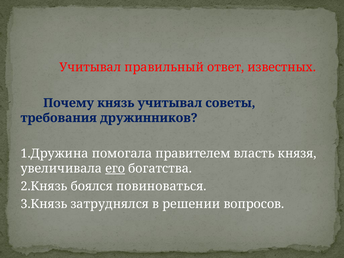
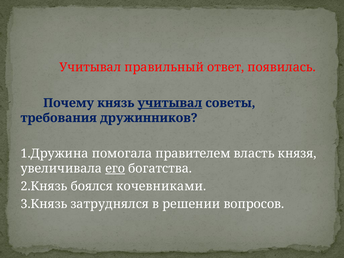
известных: известных -> появилась (282, 67)
учитывал underline: none -> present (170, 103)
повиноваться: повиноваться -> кочевниками (161, 186)
